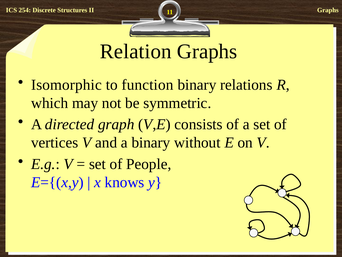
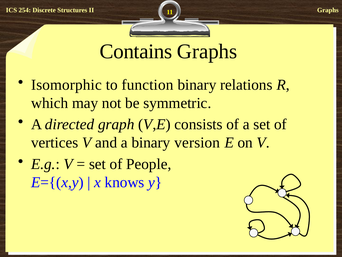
Relation: Relation -> Contains (136, 51)
without: without -> version (197, 142)
